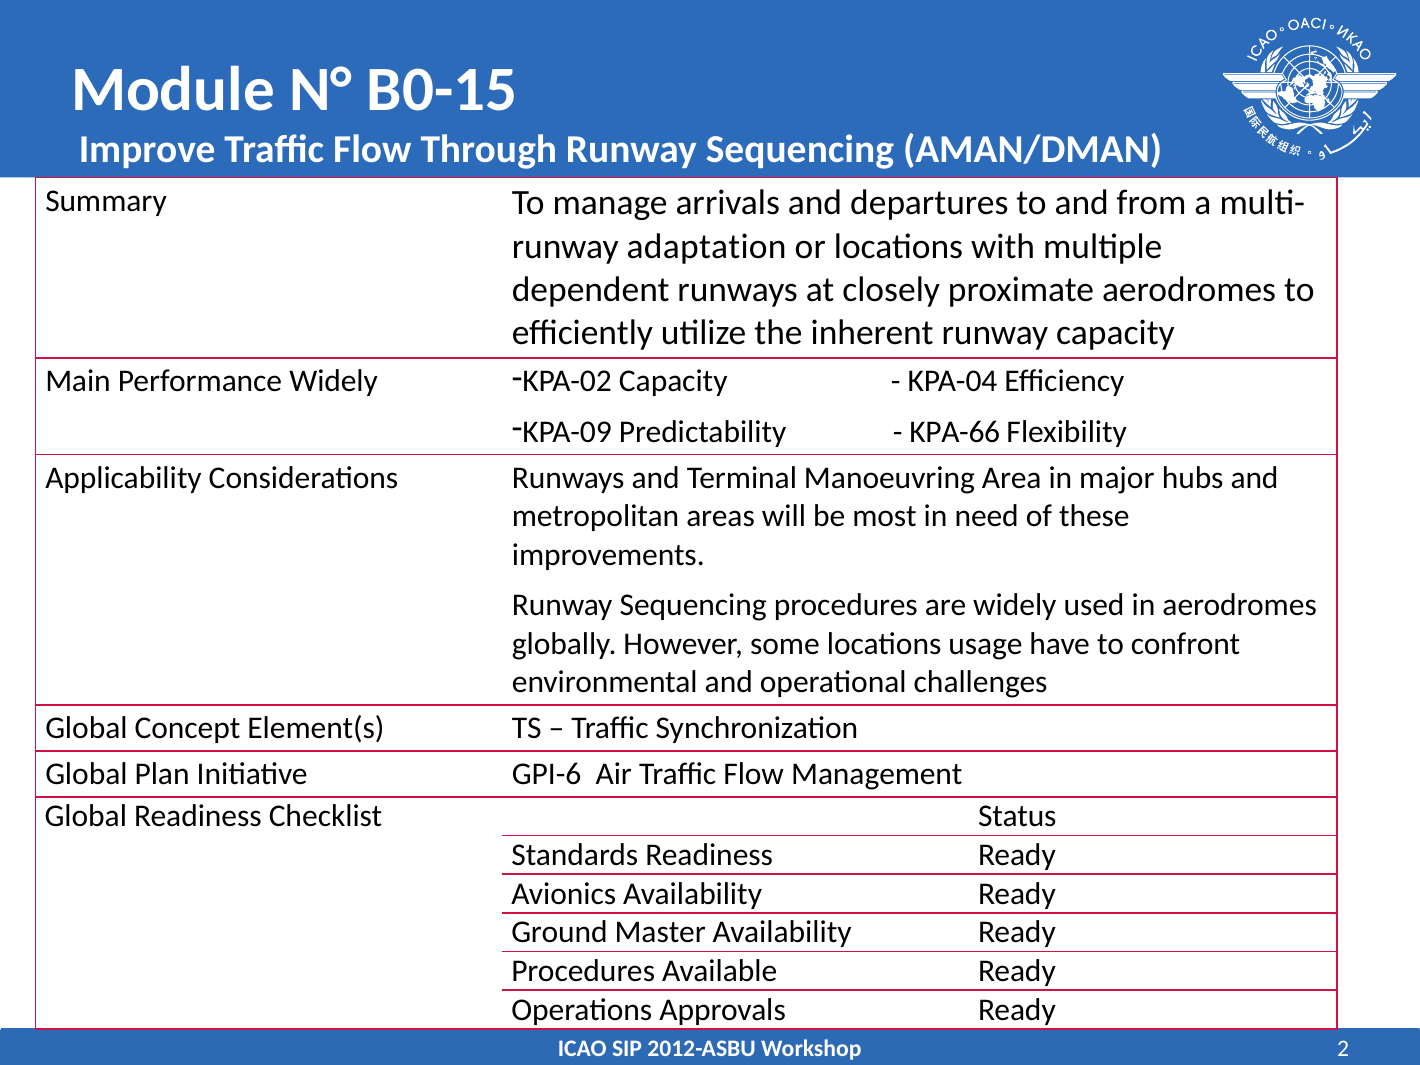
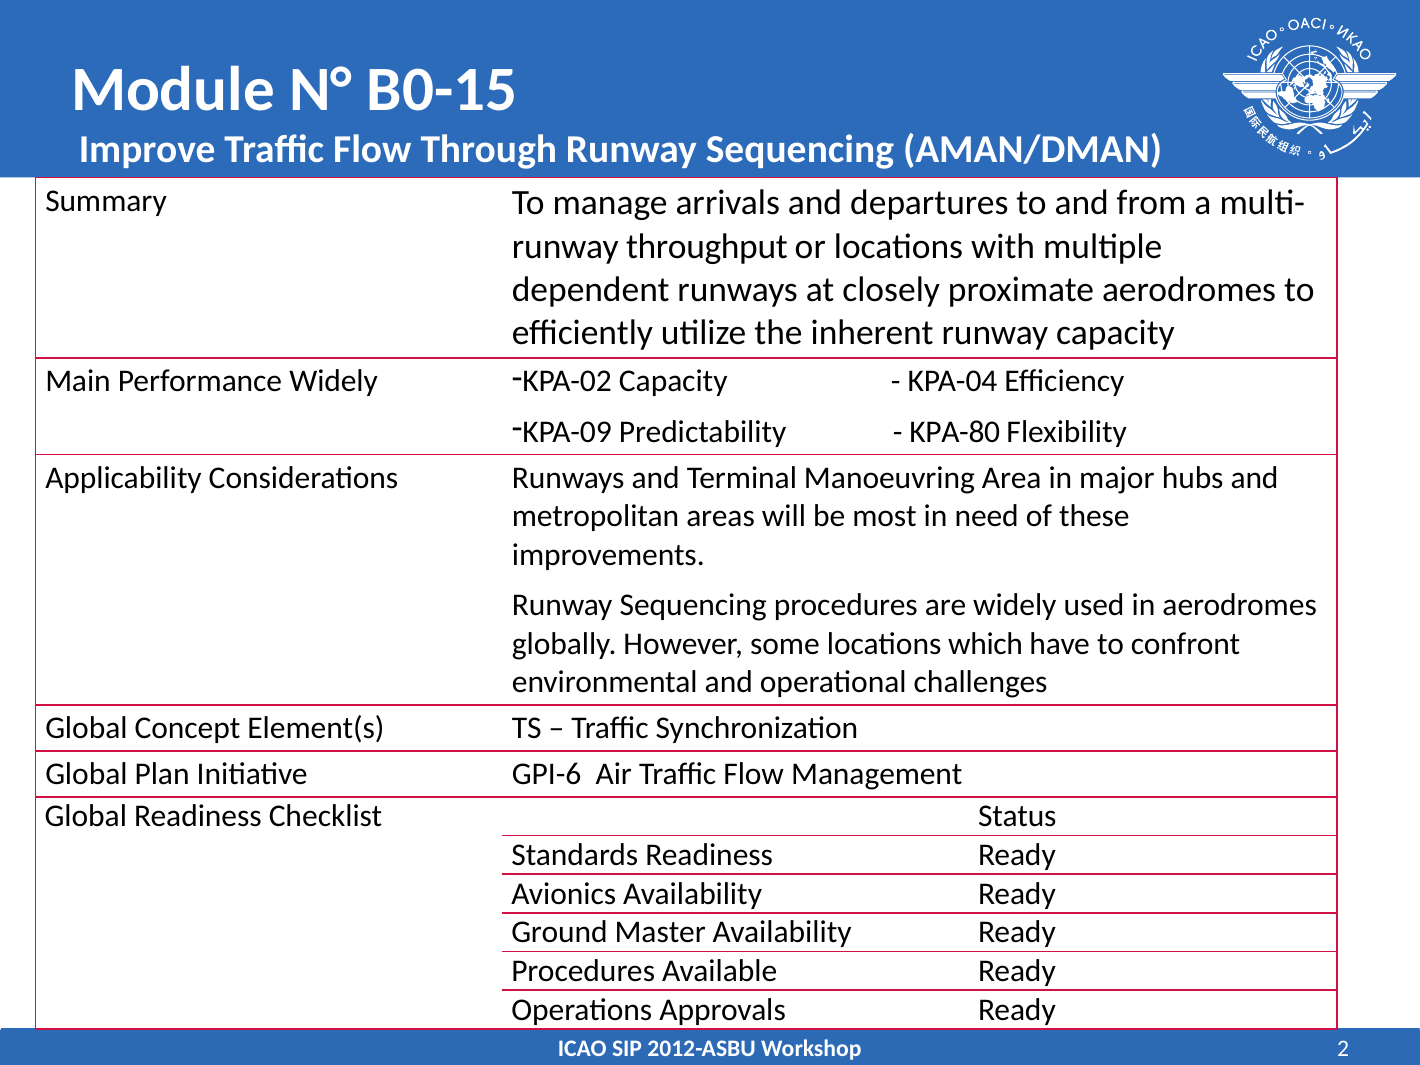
adaptation: adaptation -> throughput (707, 247)
KPA-66: KPA-66 -> KPA-80 (955, 432)
usage: usage -> which (986, 644)
